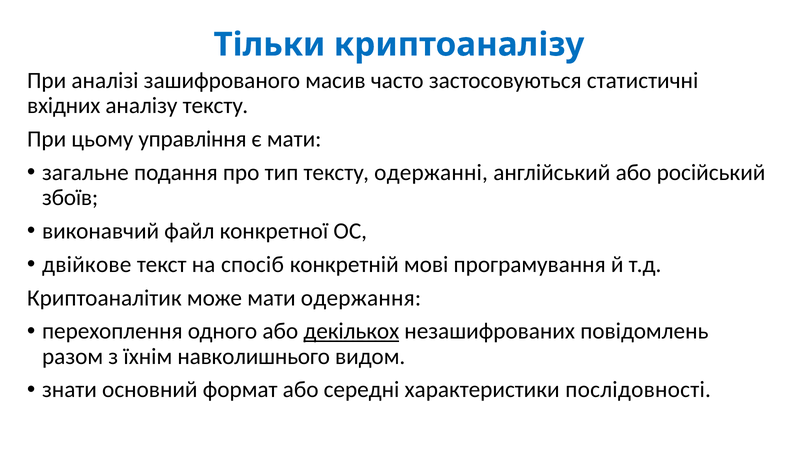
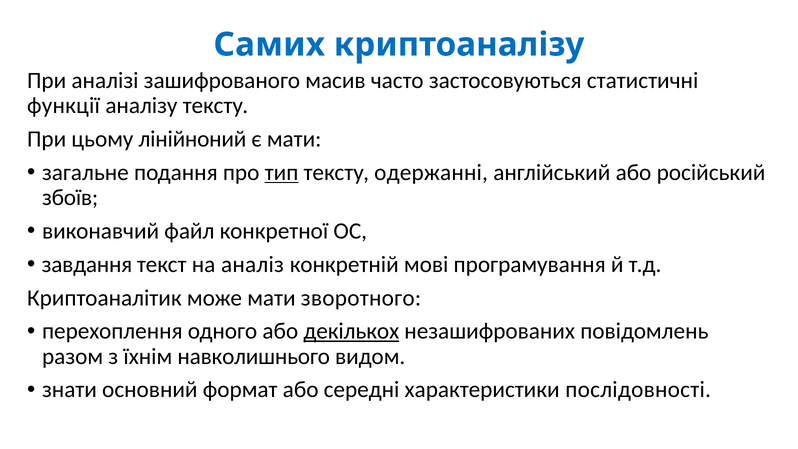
Тільки: Тільки -> Самих (269, 45)
вхідних: вхідних -> функції (64, 106)
управління: управління -> лінійноний (192, 139)
тип underline: none -> present (282, 172)
двійкове: двійкове -> завдання (87, 264)
спосіб: спосіб -> аналіз (252, 264)
одержання: одержання -> зворотного (361, 298)
